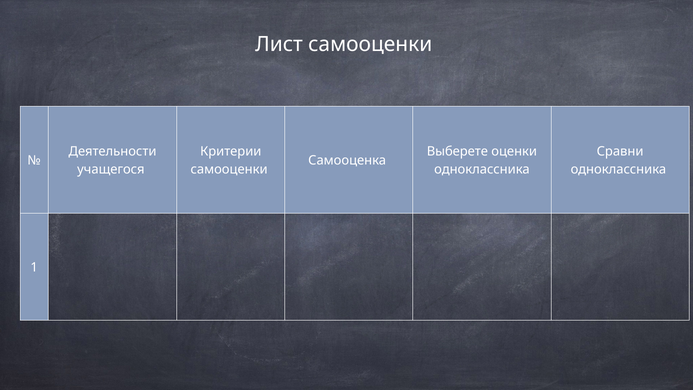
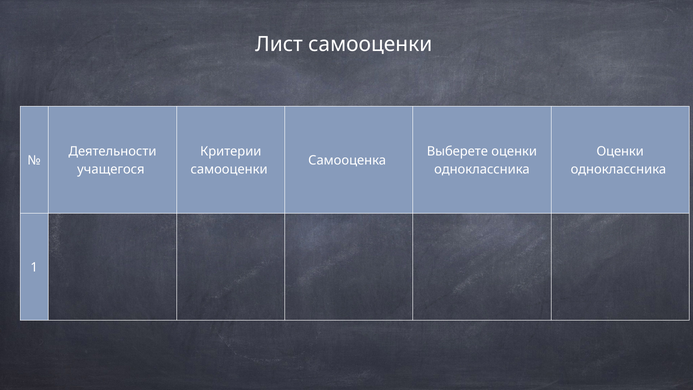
Сравни: Сравни -> Оценки (620, 152)
